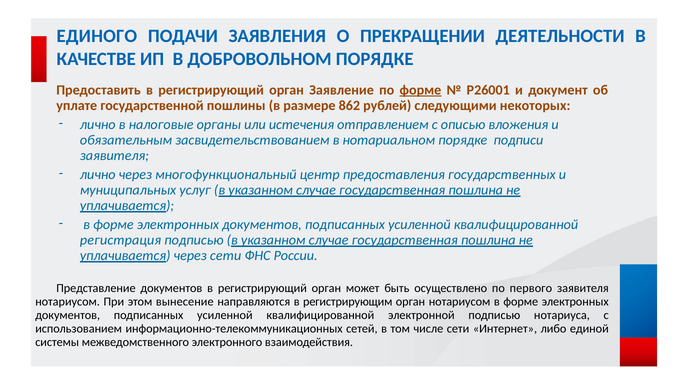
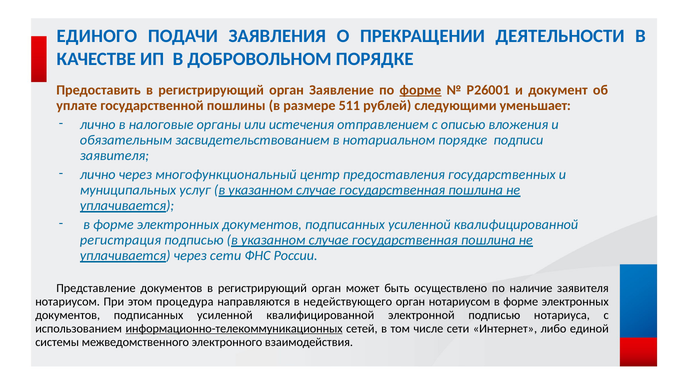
862: 862 -> 511 (349, 106)
некоторых: некоторых -> уменьшает (535, 106)
первого: первого -> наличие (531, 289)
вынесение: вынесение -> процедура (185, 302)
регистрирующим: регистрирующим -> недействующего (348, 302)
информационно-телекоммуникационных underline: none -> present (234, 329)
